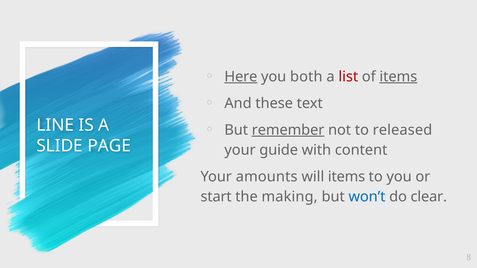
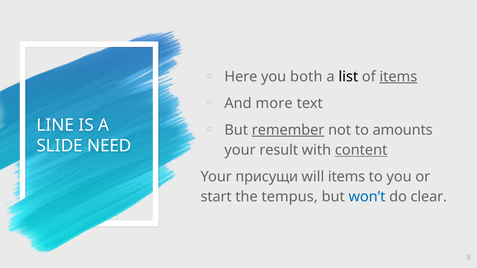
Here underline: present -> none (241, 77)
list colour: red -> black (348, 77)
these: these -> more (274, 103)
released: released -> amounts (403, 130)
PAGE: PAGE -> NEED (109, 146)
guide: guide -> result (279, 150)
content underline: none -> present (361, 150)
amounts: amounts -> присущи (267, 177)
making: making -> tempus (290, 197)
